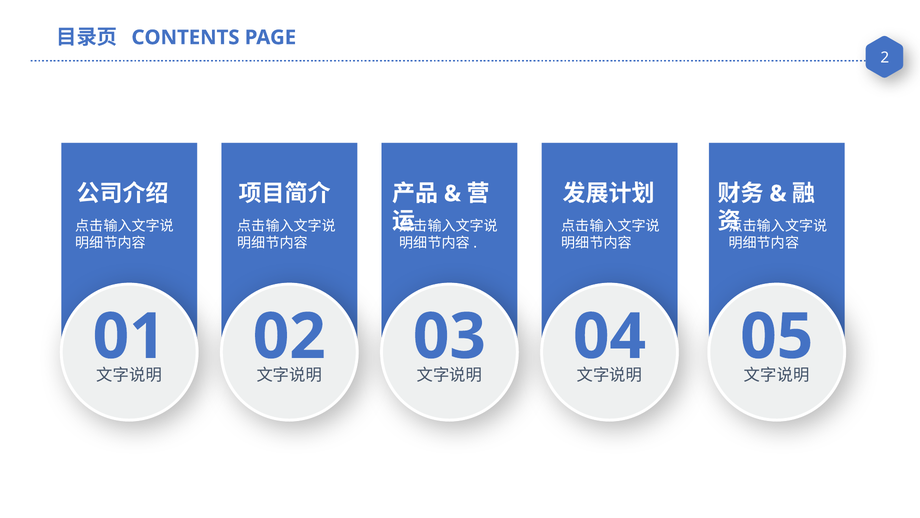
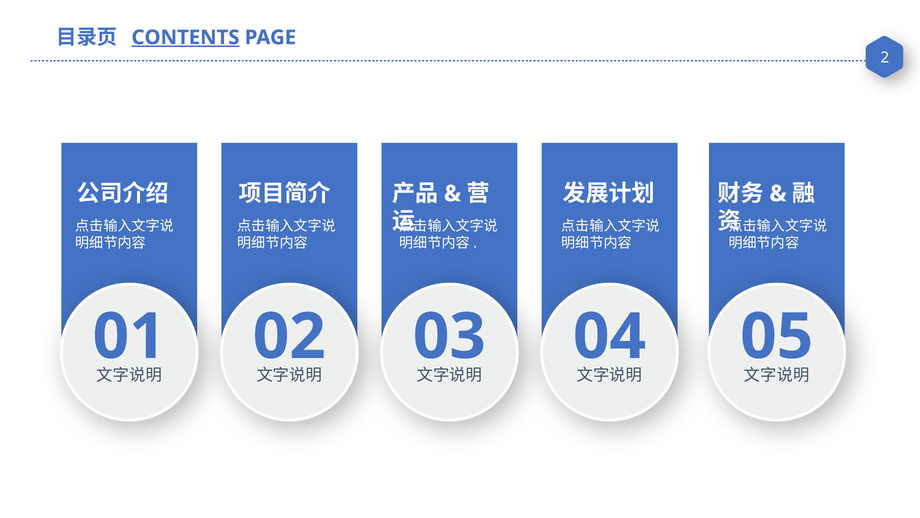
CONTENTS underline: none -> present (186, 37)
